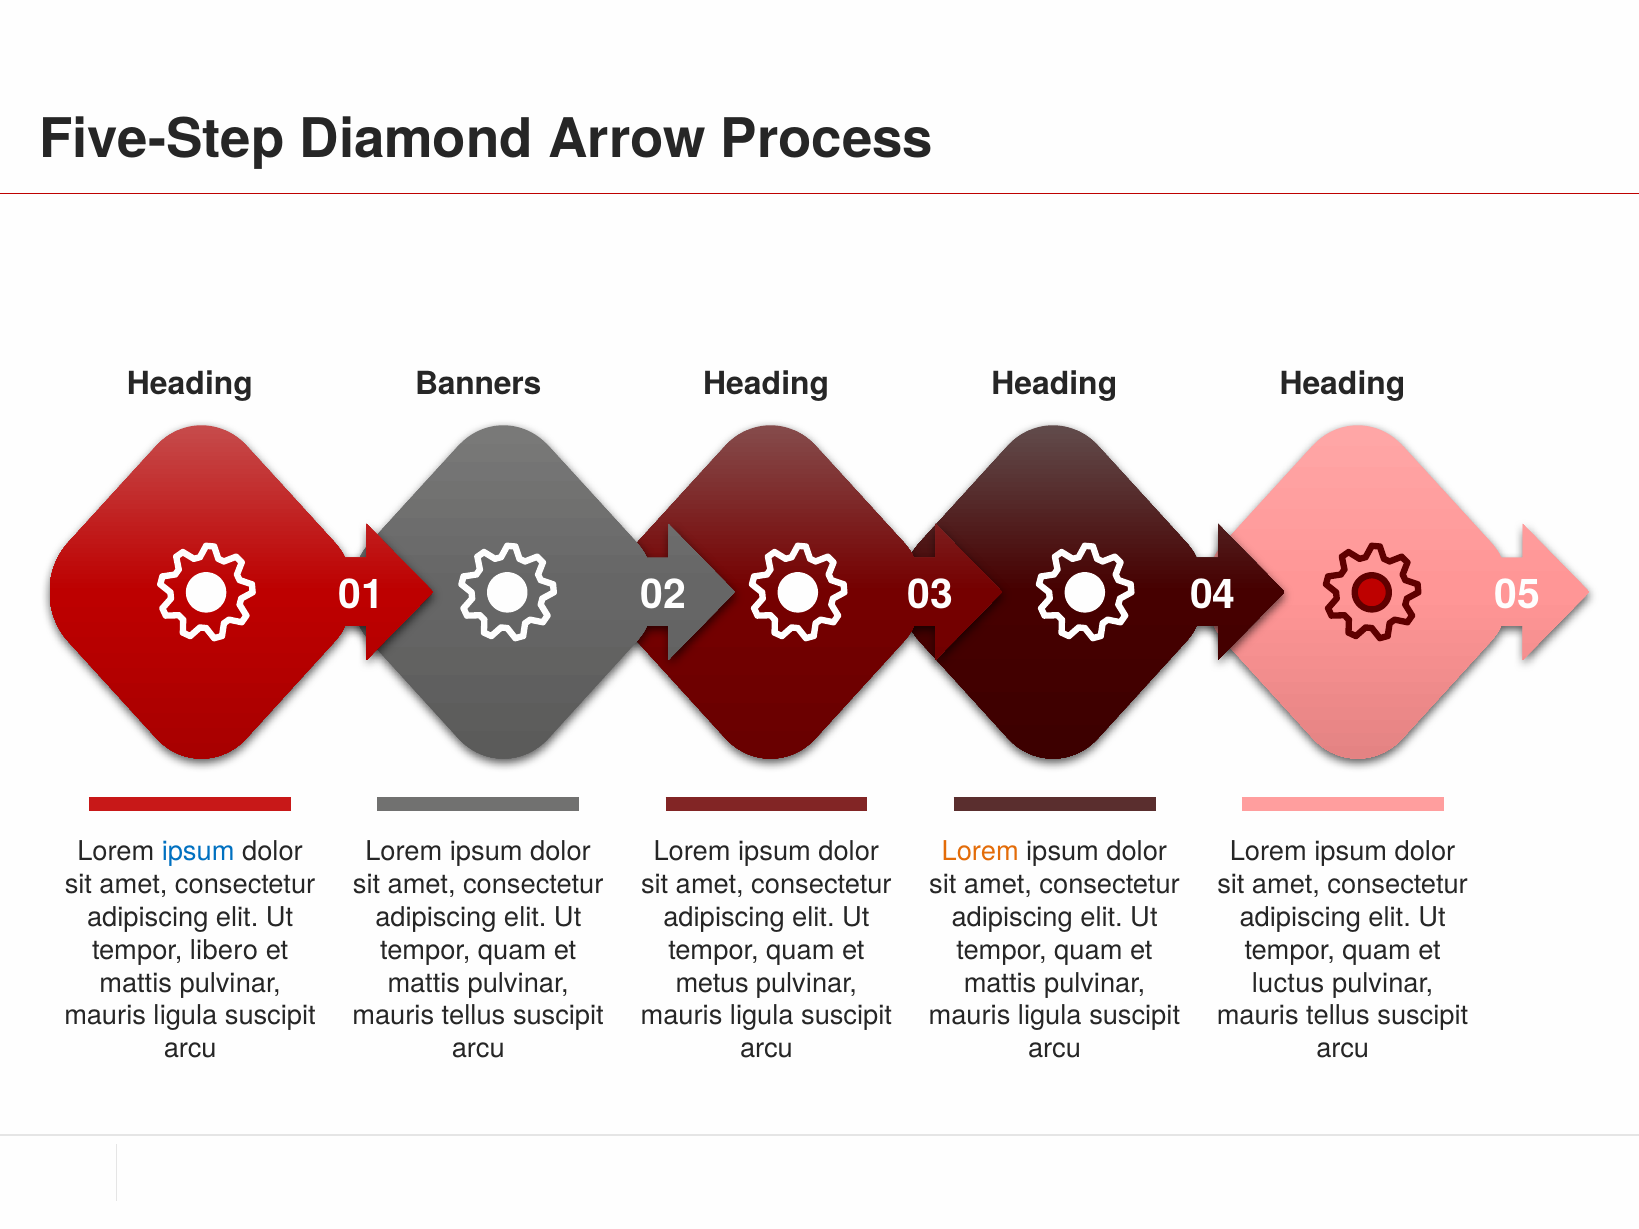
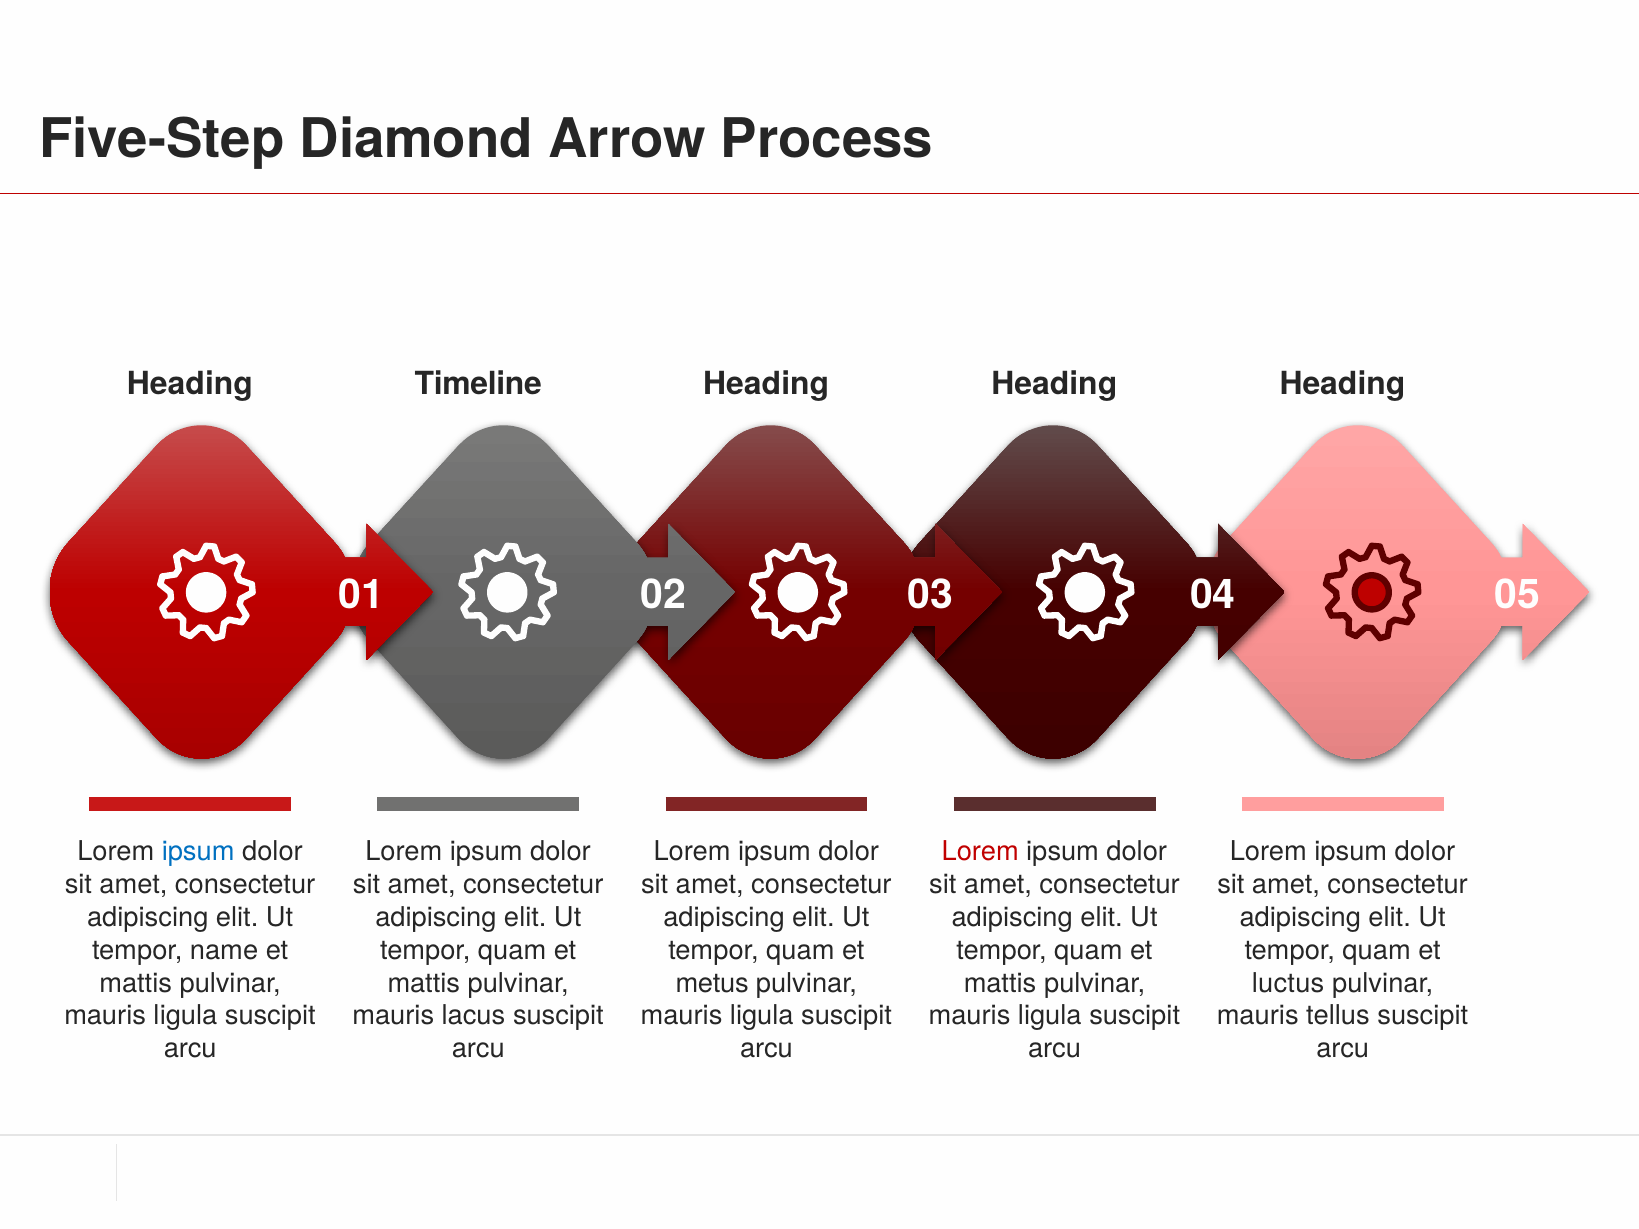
Banners: Banners -> Timeline (478, 384)
Lorem colour: orange -> red (980, 852)
libero: libero -> name (224, 950)
tellus: tellus -> lacus (473, 1016)
